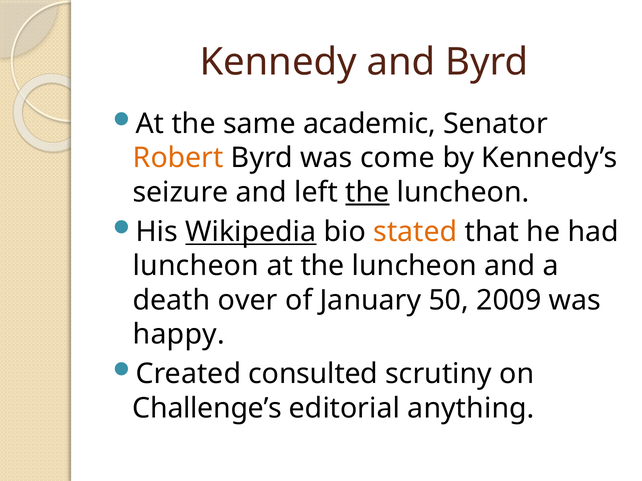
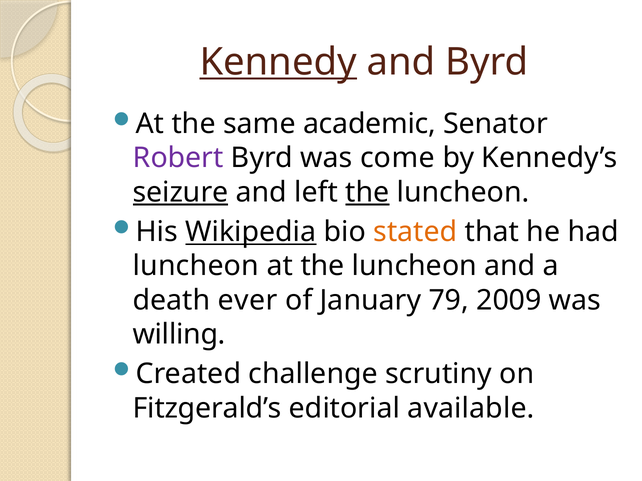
Kennedy underline: none -> present (278, 62)
Robert colour: orange -> purple (178, 158)
seizure underline: none -> present (181, 192)
over: over -> ever (248, 301)
50: 50 -> 79 (449, 301)
happy: happy -> willing (179, 335)
consulted: consulted -> challenge (313, 374)
Challenge’s: Challenge’s -> Fitzgerald’s (207, 409)
anything: anything -> available (471, 409)
